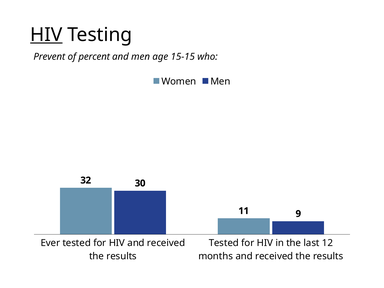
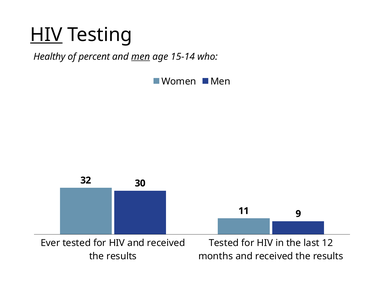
Prevent: Prevent -> Healthy (49, 57)
men underline: none -> present (141, 57)
15-15: 15-15 -> 15-14 (183, 57)
